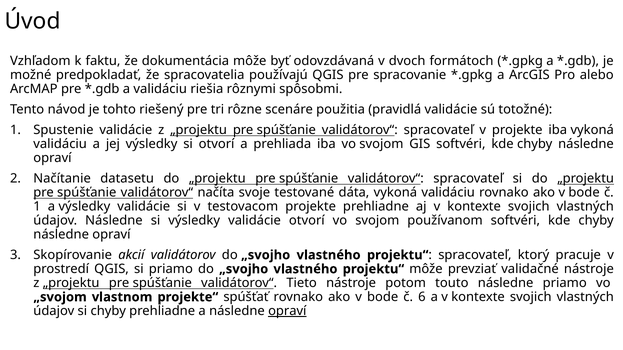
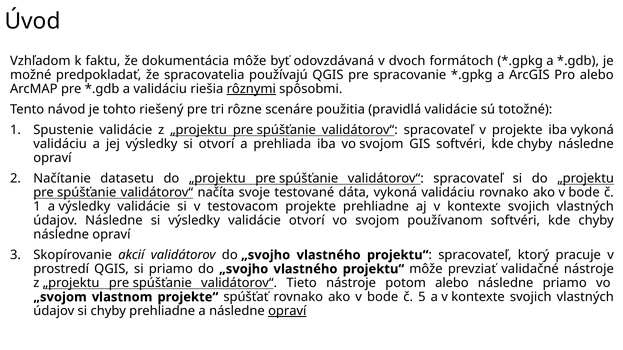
rôznymi underline: none -> present (251, 89)
potom touto: touto -> alebo (452, 283)
6: 6 -> 5 (422, 297)
